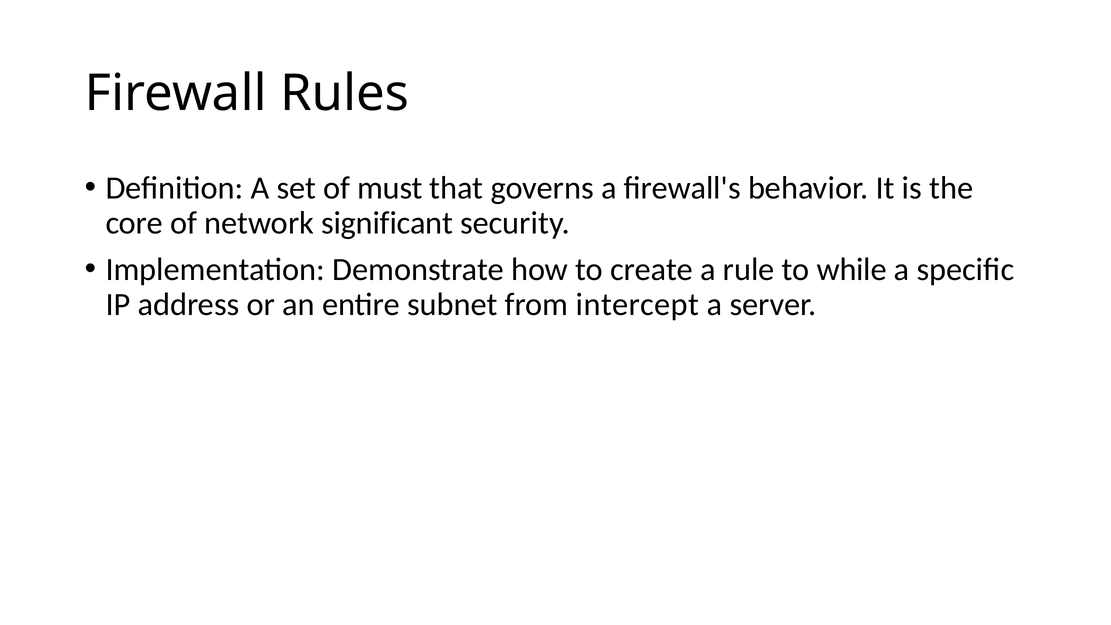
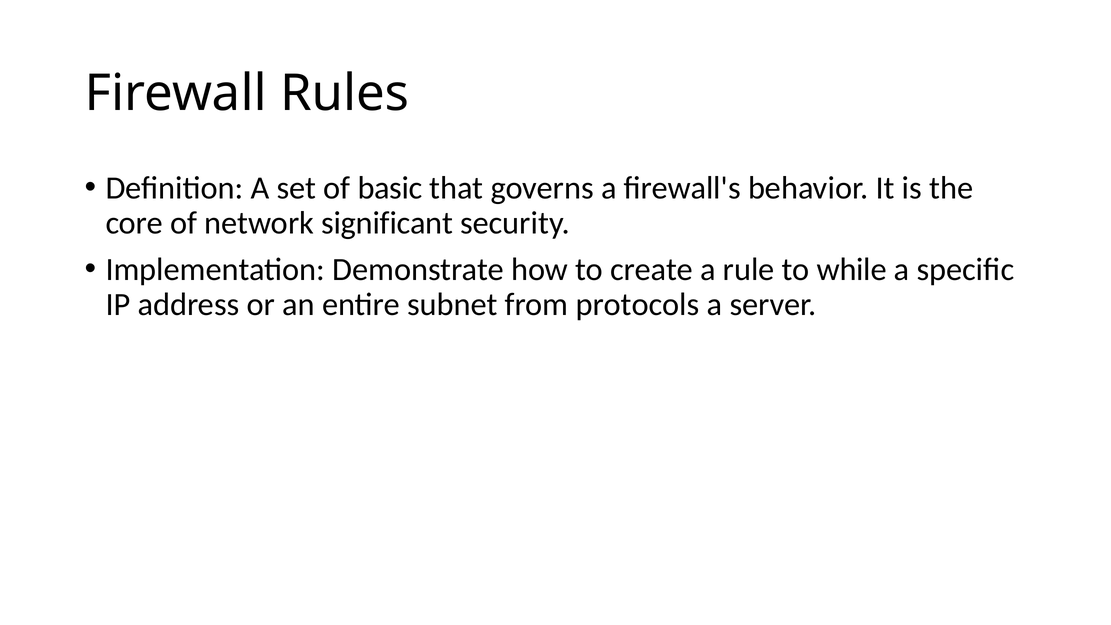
must: must -> basic (390, 188)
intercept: intercept -> protocols (638, 304)
